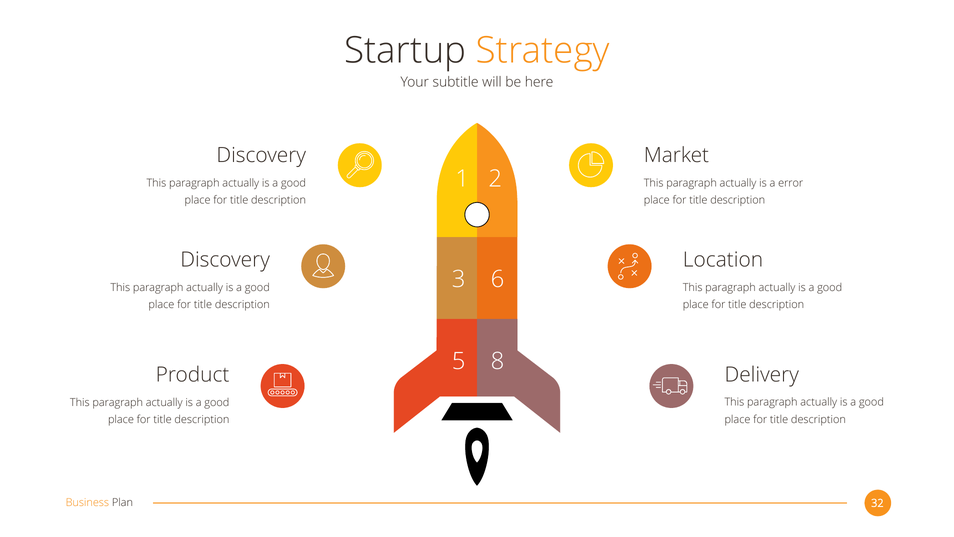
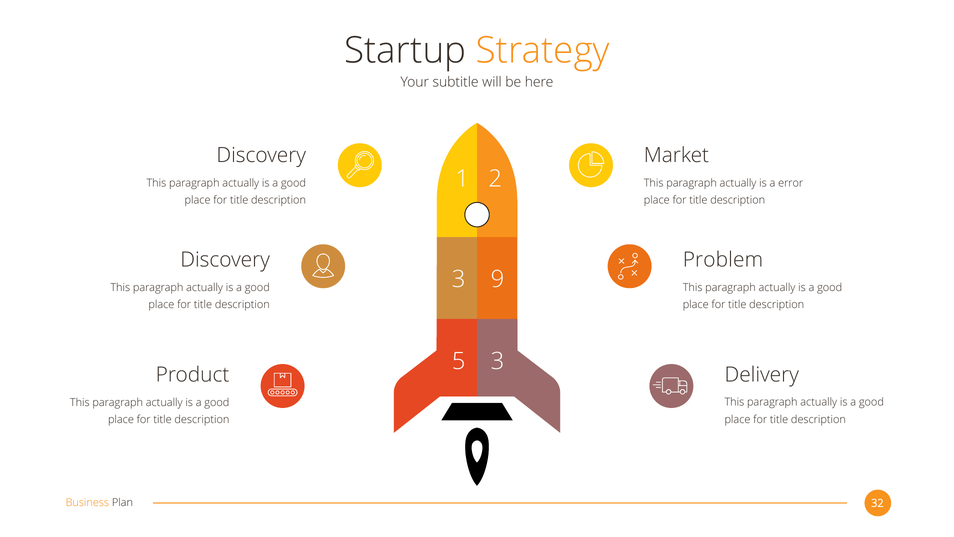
Location: Location -> Problem (723, 260)
6: 6 -> 9 (497, 279)
5 8: 8 -> 3 (497, 361)
